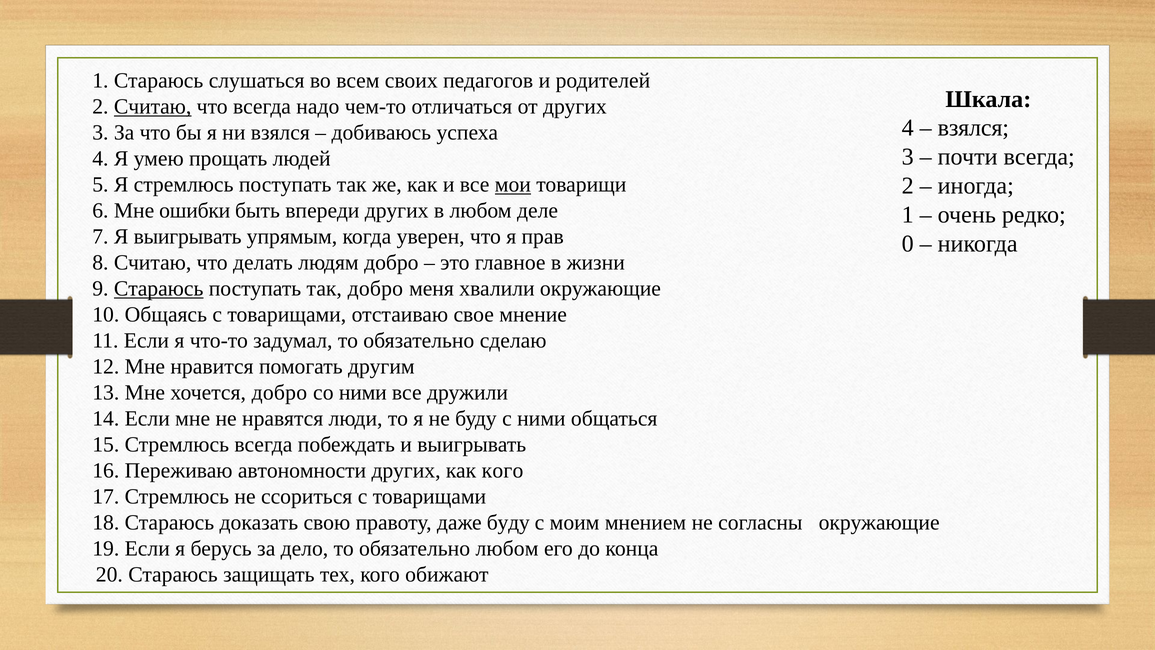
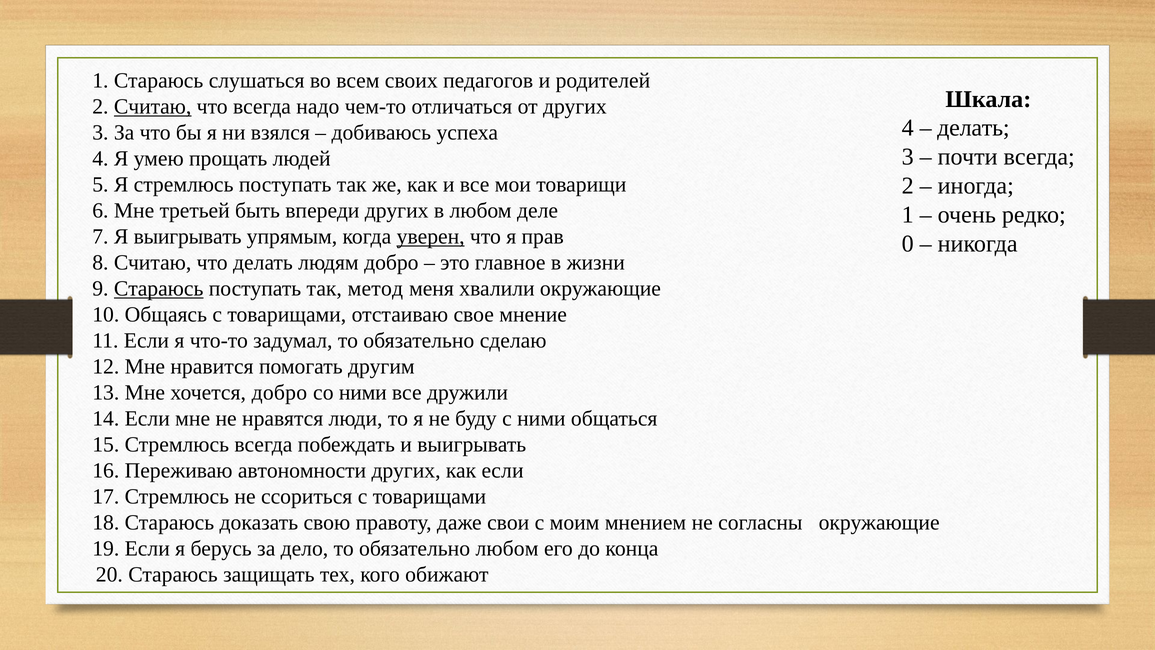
взялся: взялся -> делать (973, 128)
мои underline: present -> none (513, 185)
ошибки: ошибки -> третьей (195, 211)
уверен underline: none -> present (431, 237)
так добро: добро -> метод (375, 289)
как кого: кого -> если (503, 470)
даже буду: буду -> свои (508, 522)
